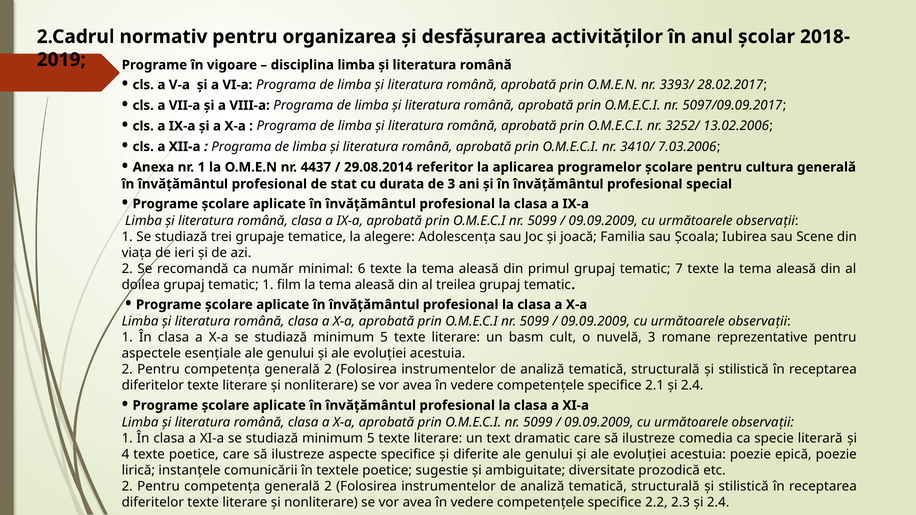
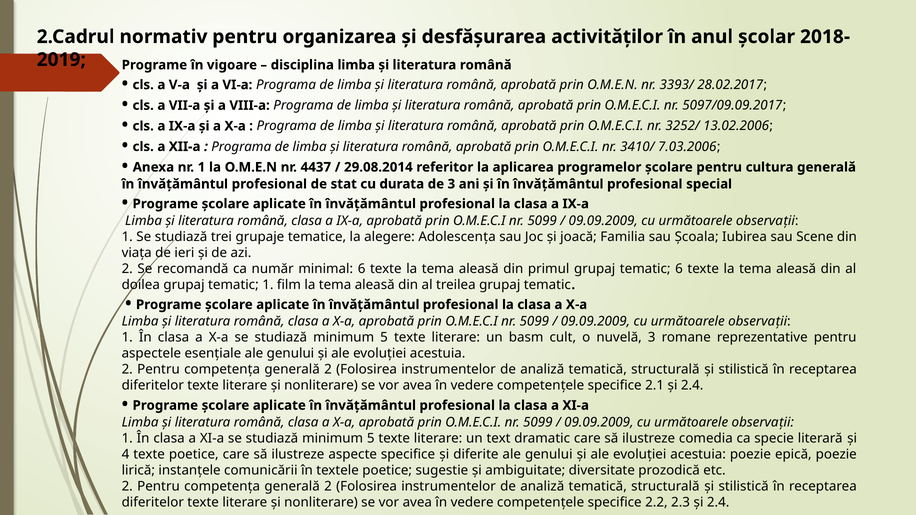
tematic 7: 7 -> 6 (679, 269)
